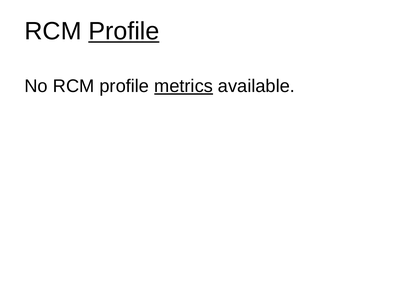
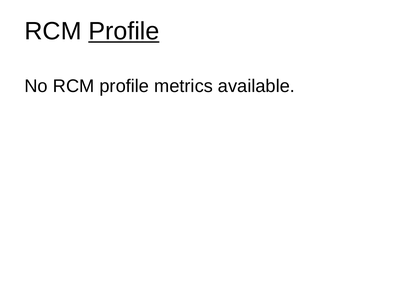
metrics underline: present -> none (184, 86)
